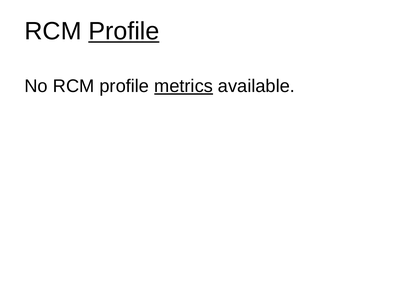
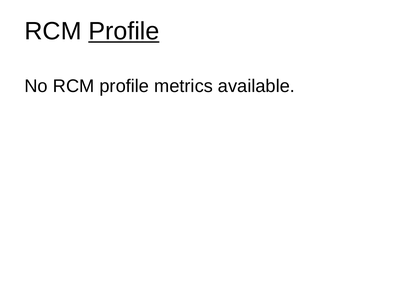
metrics underline: present -> none (184, 86)
